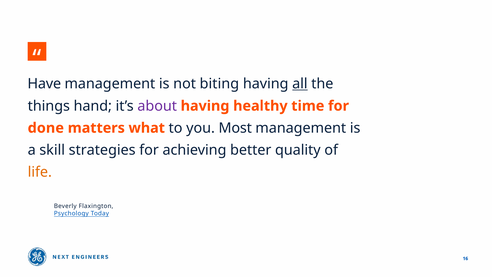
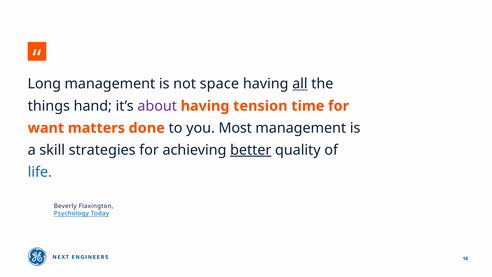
Have: Have -> Long (44, 84)
biting: biting -> space (219, 84)
healthy: healthy -> tension (260, 106)
done: done -> want (46, 128)
what: what -> done (147, 128)
better underline: none -> present (251, 150)
life colour: orange -> blue (40, 172)
